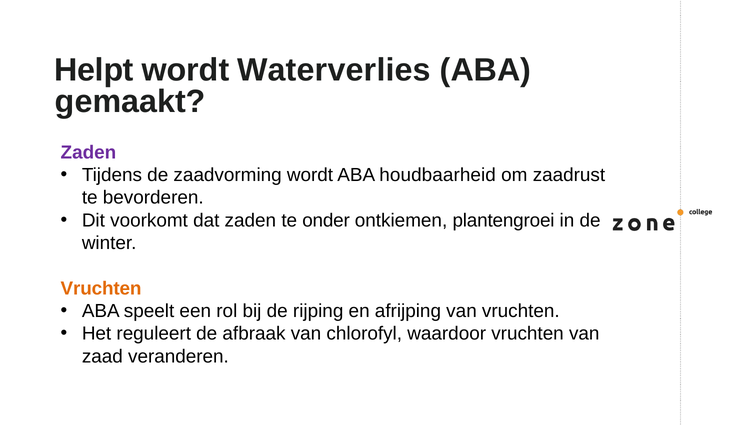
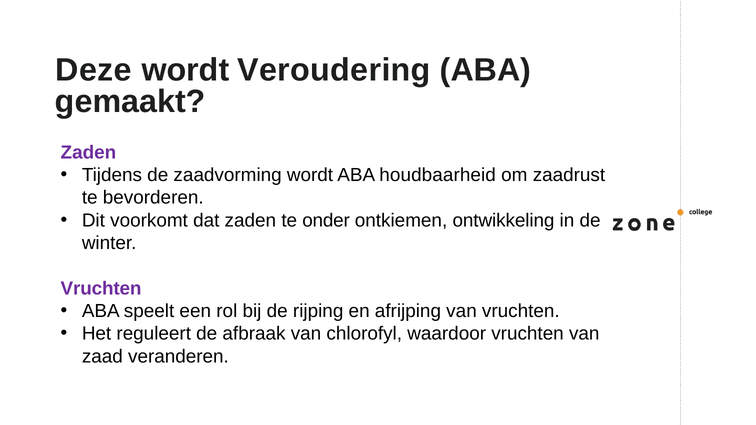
Helpt: Helpt -> Deze (94, 70)
Waterverlies: Waterverlies -> Veroudering (334, 70)
plantengroei: plantengroei -> ontwikkeling (503, 221)
Vruchten colour: orange -> purple (101, 289)
